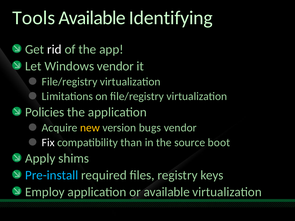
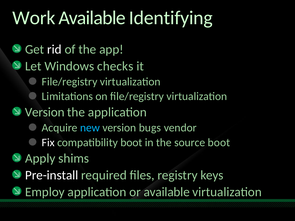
Tools: Tools -> Work (34, 18)
Windows vendor: vendor -> checks (115, 66)
Policies: Policies -> Version (45, 112)
new colour: yellow -> light blue (90, 128)
compatibility than: than -> boot (131, 143)
Pre-install colour: light blue -> white (52, 175)
